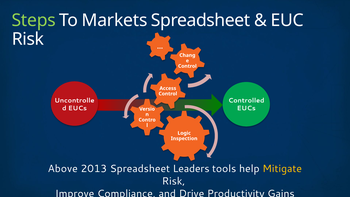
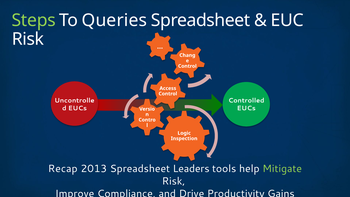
Markets: Markets -> Queries (114, 20)
Above: Above -> Recap (63, 169)
Mitigate colour: yellow -> light green (282, 169)
